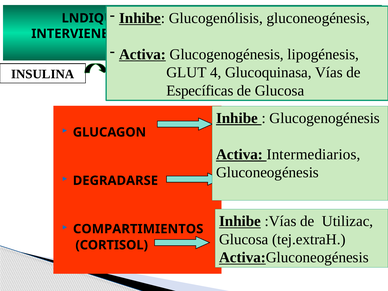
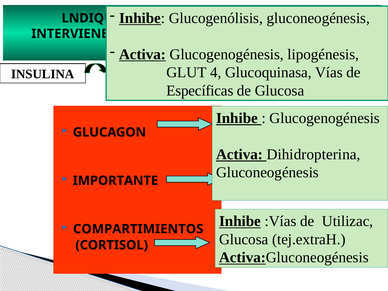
Intermediarios: Intermediarios -> Dihidropterina (314, 154)
DEGRADARSE: DEGRADARSE -> IMPORTANTE (115, 181)
